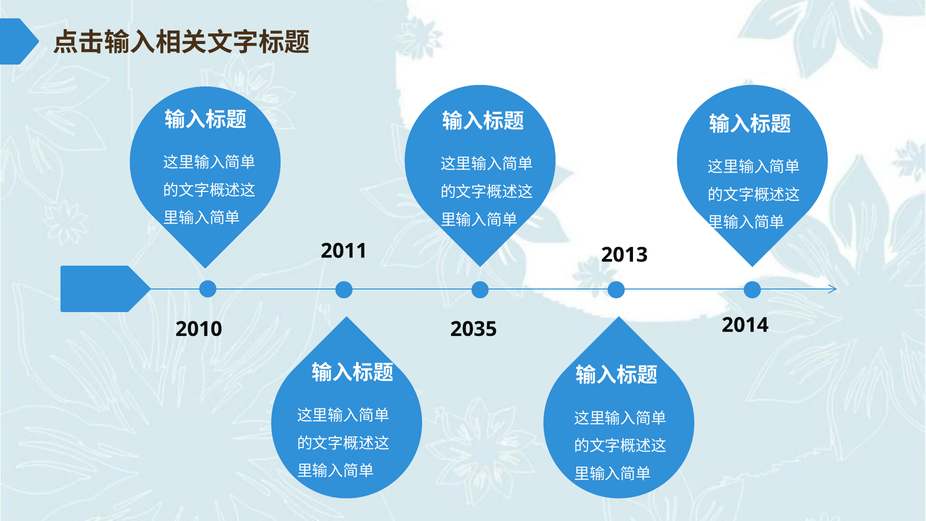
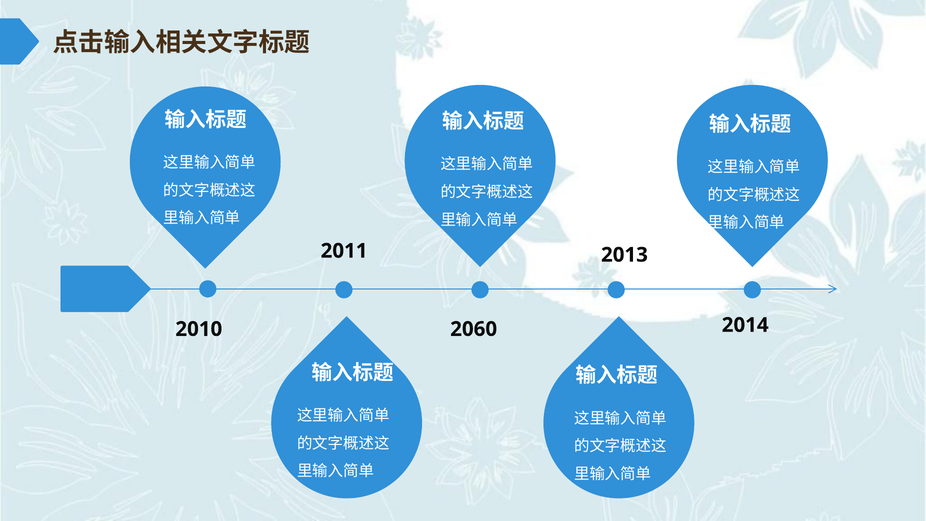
2035: 2035 -> 2060 (474, 329)
